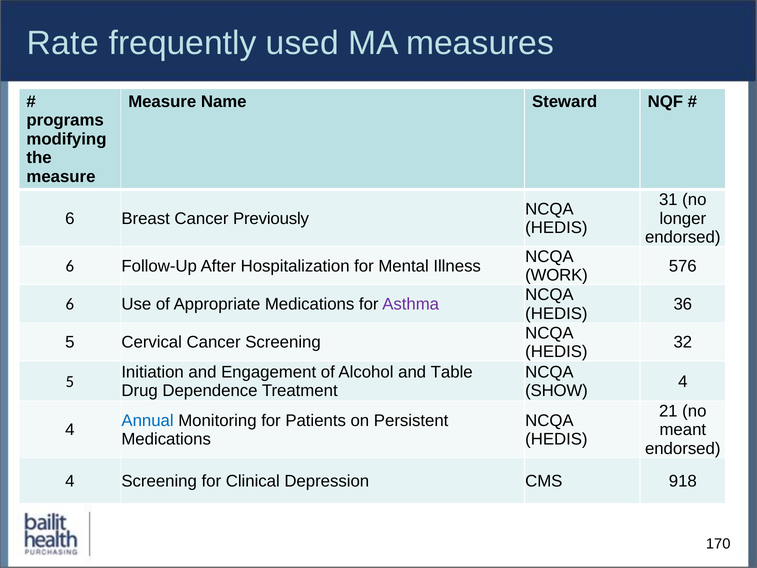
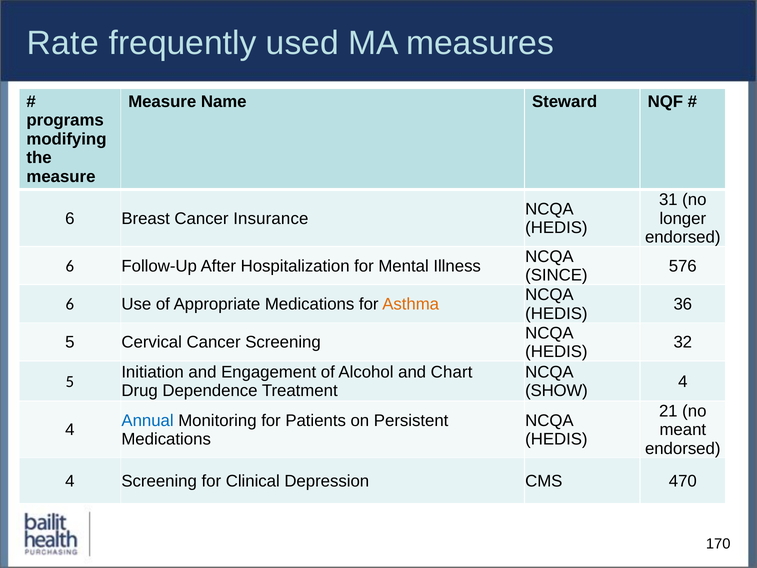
Previously: Previously -> Insurance (271, 218)
WORK: WORK -> SINCE (556, 275)
Asthma colour: purple -> orange (411, 304)
Table: Table -> Chart (452, 372)
918: 918 -> 470 (683, 481)
